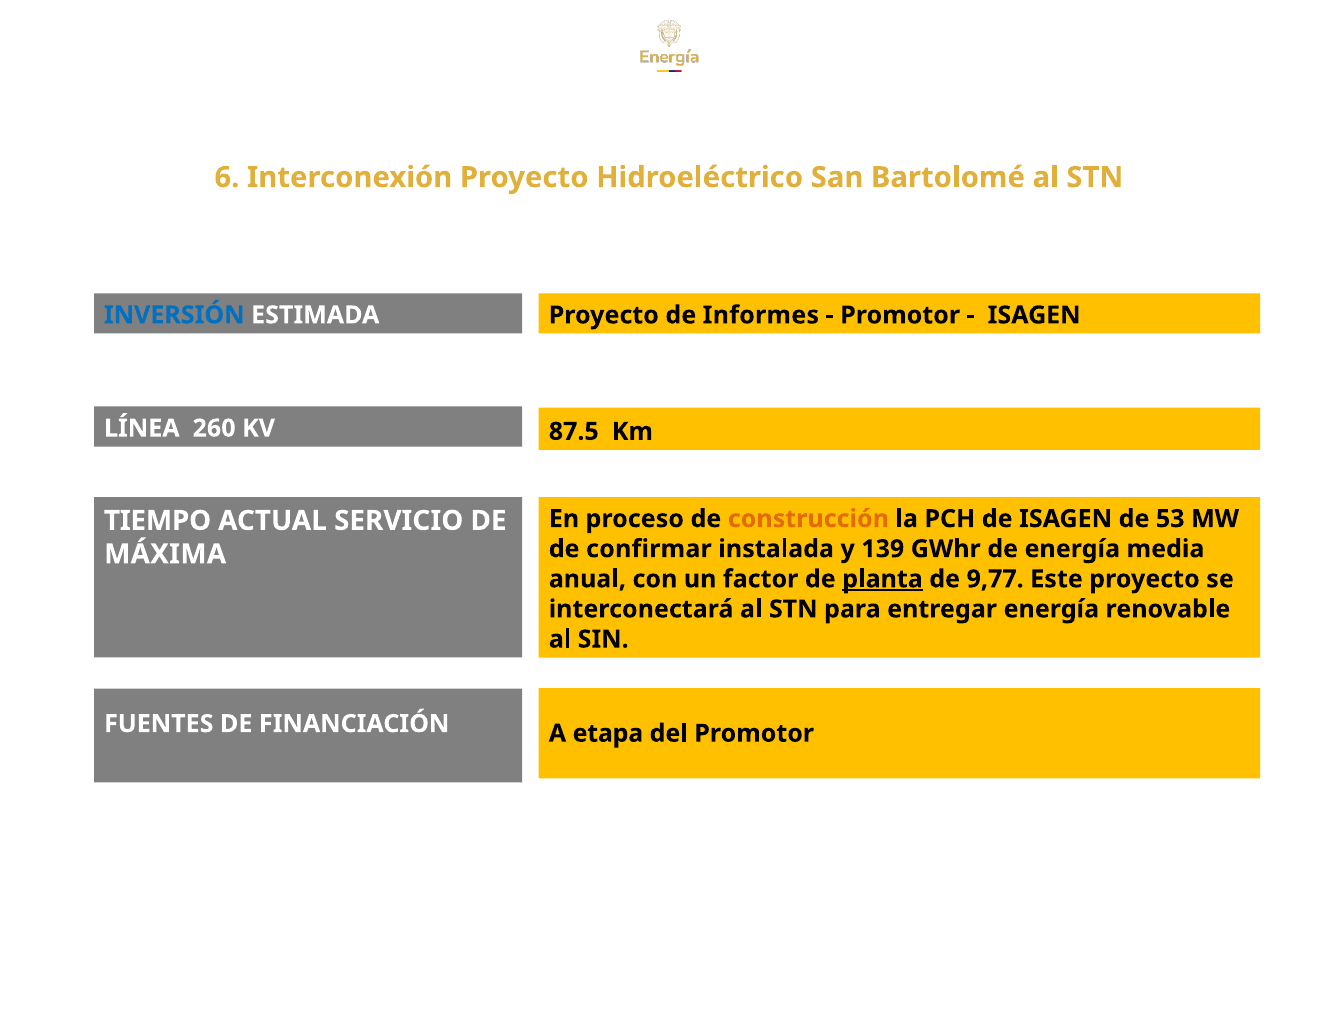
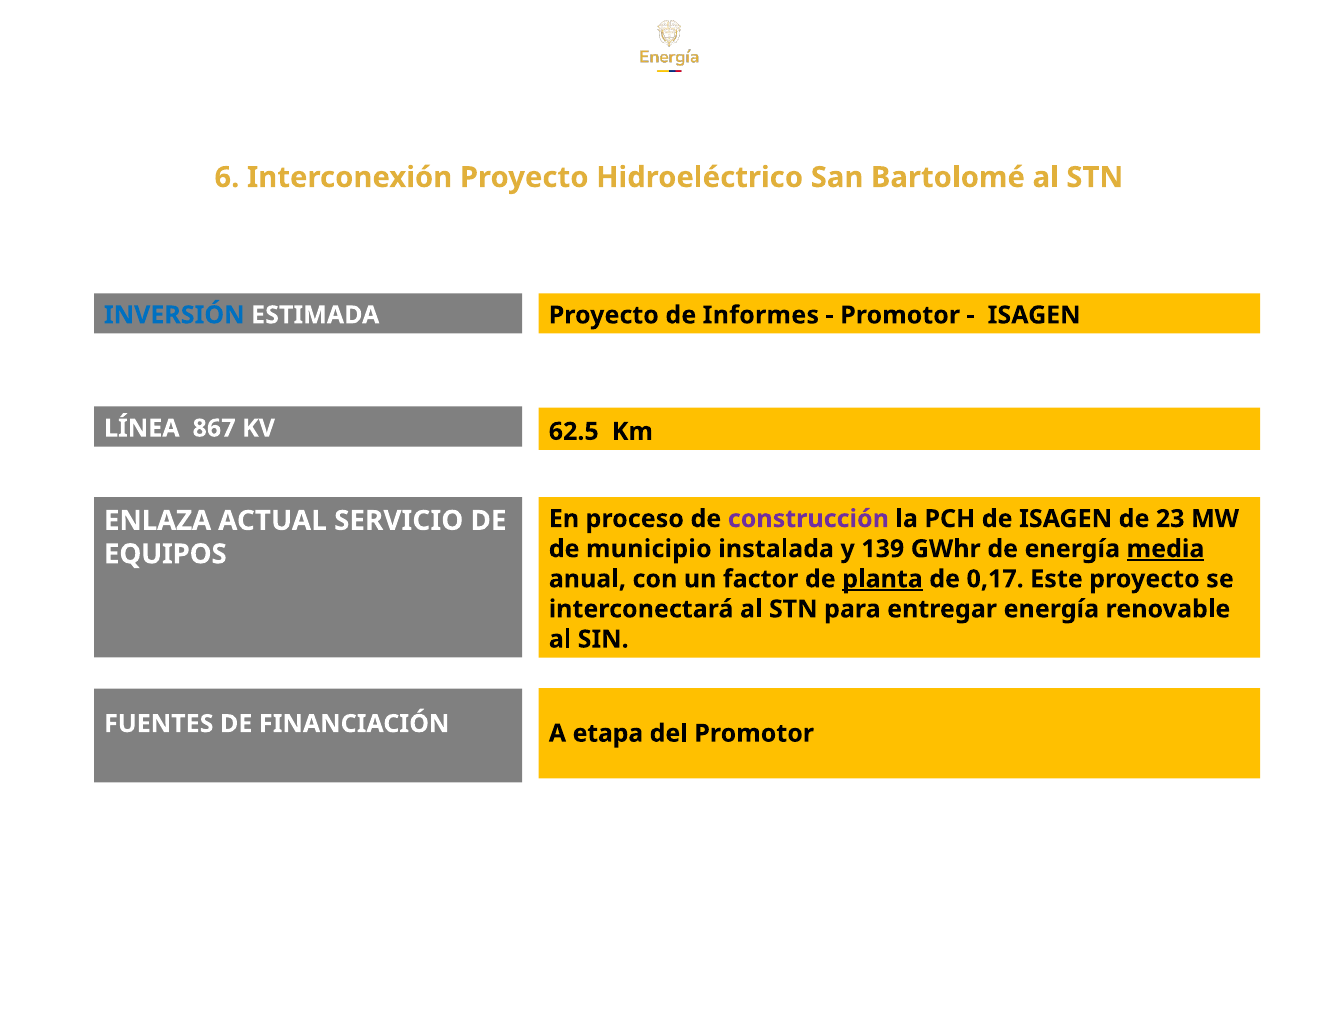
260: 260 -> 867 (214, 428)
87.5: 87.5 -> 62.5 (574, 432)
construcción colour: orange -> purple (808, 519)
53: 53 -> 23 (1170, 519)
TIEMPO: TIEMPO -> ENLAZA (158, 521)
confirmar: confirmar -> municipio (649, 549)
media underline: none -> present (1166, 549)
MÁXIMA: MÁXIMA -> EQUIPOS (165, 554)
9,77: 9,77 -> 0,17 (995, 579)
